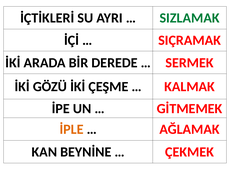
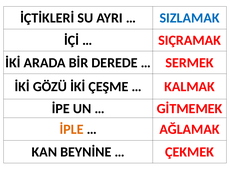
SIZLAMAK colour: green -> blue (190, 18)
